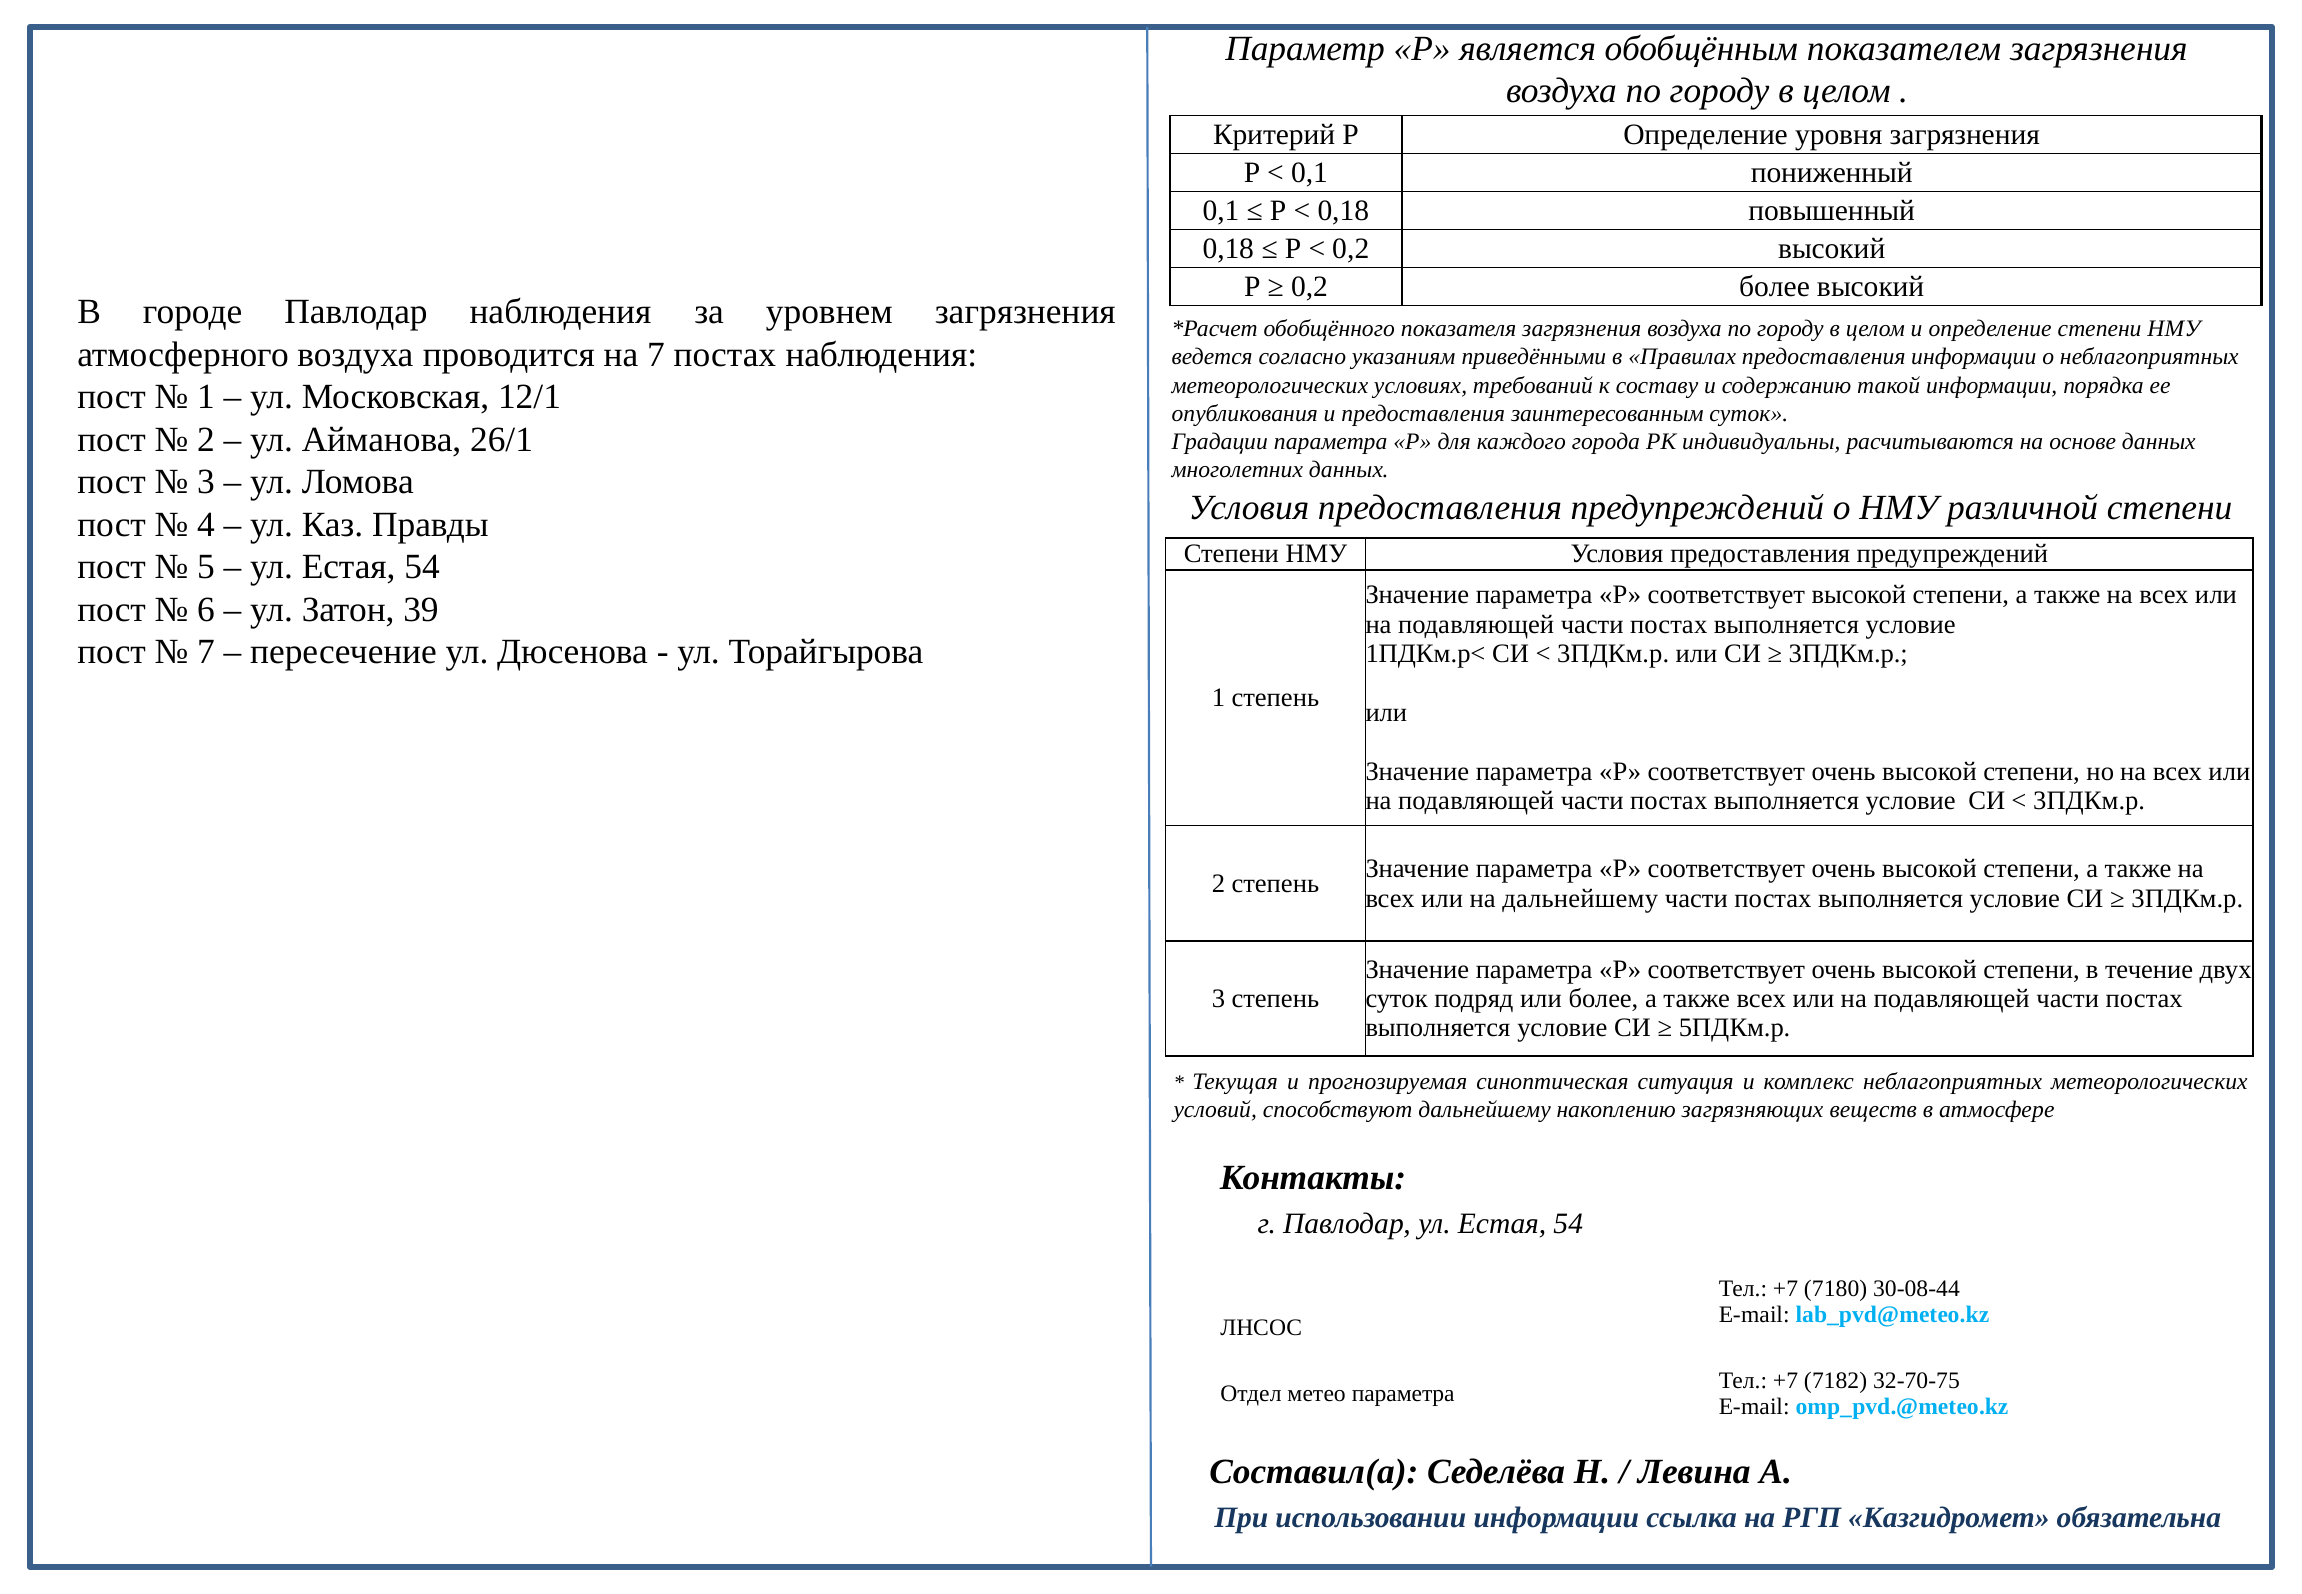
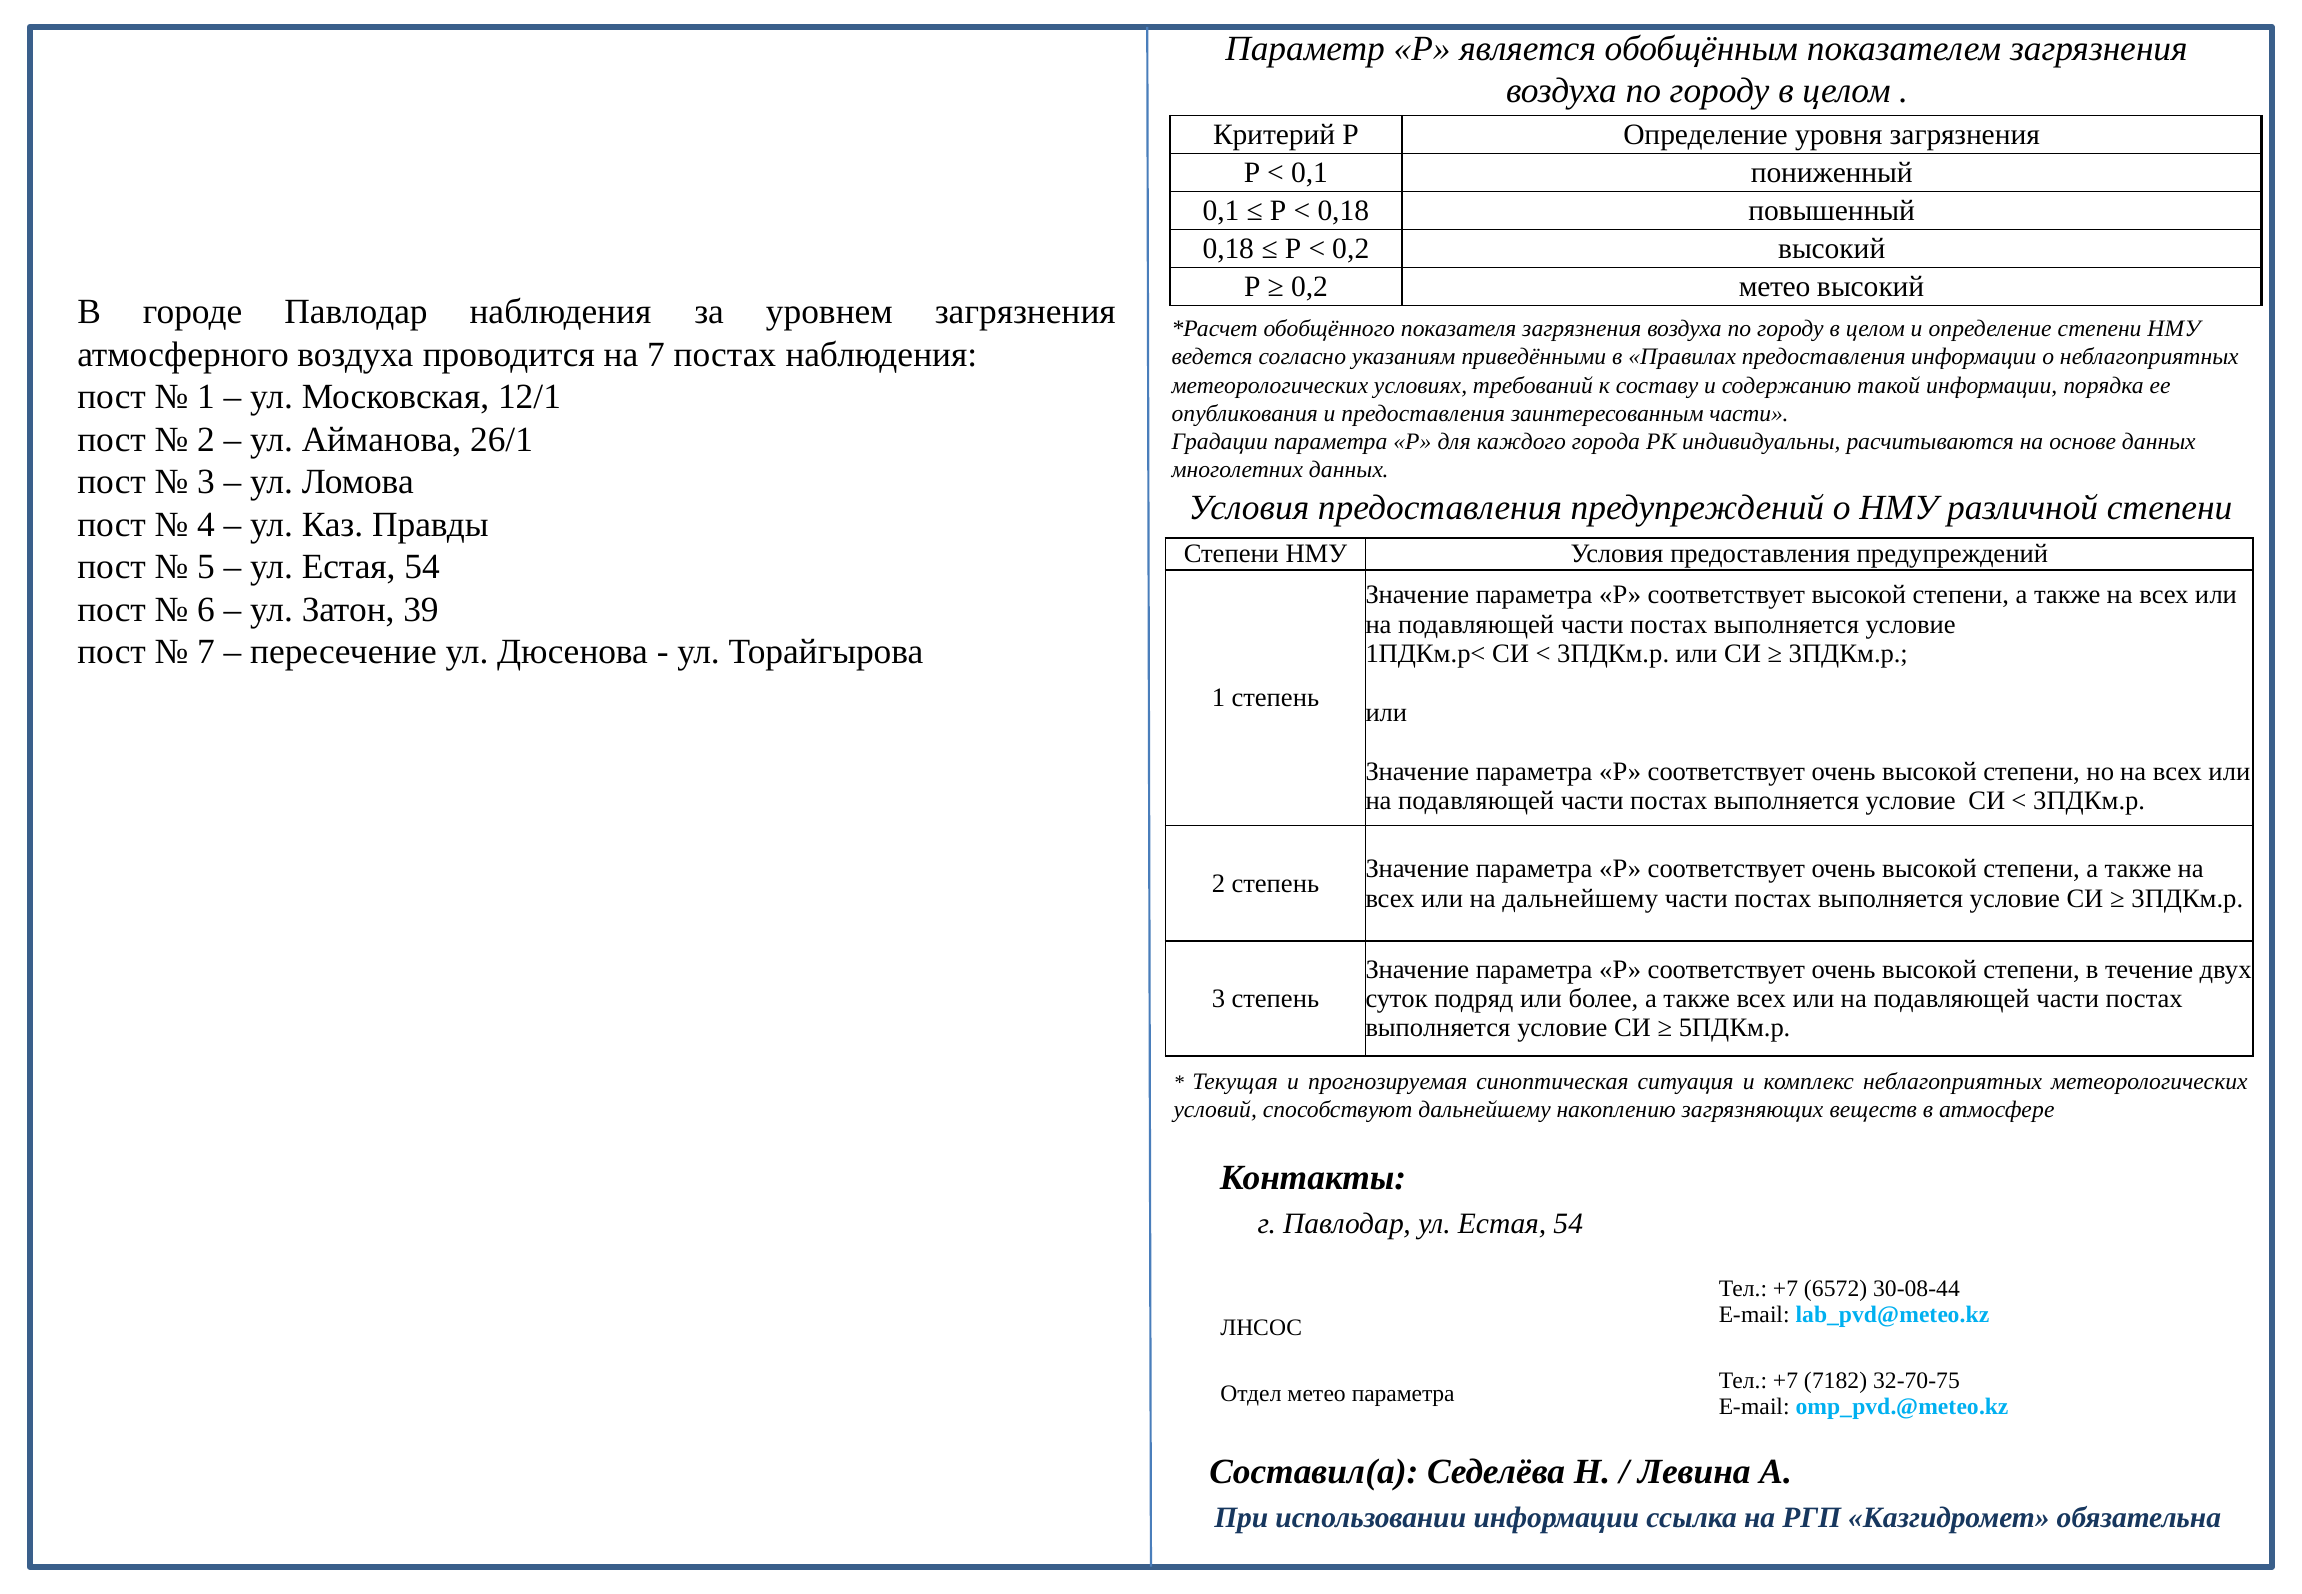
0,2 более: более -> метео (1775, 286)
заинтересованным суток: суток -> части (1749, 413)
7180: 7180 -> 6572 (1836, 1289)
